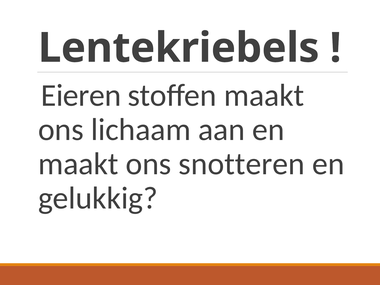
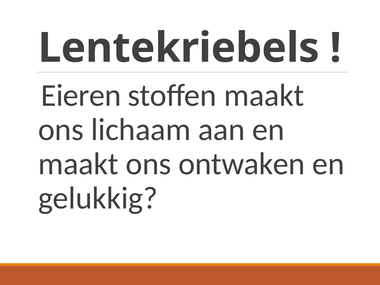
snotteren: snotteren -> ontwaken (242, 164)
